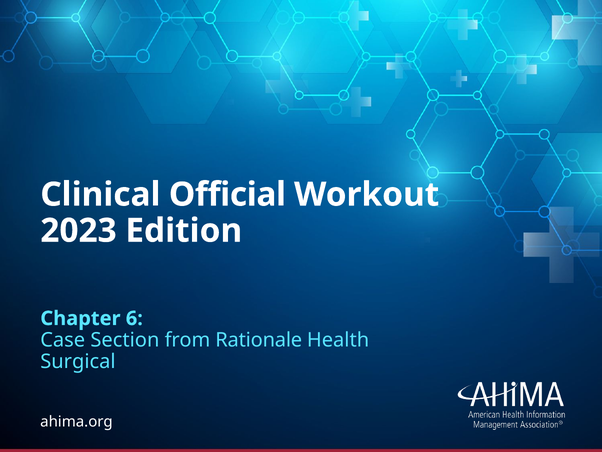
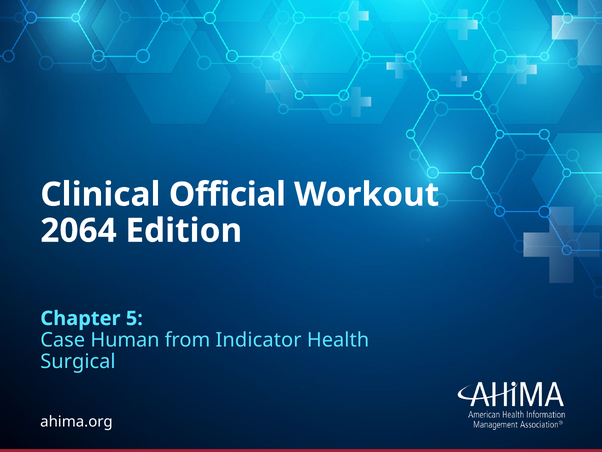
2023: 2023 -> 2064 (79, 230)
6: 6 -> 5 (134, 318)
Section: Section -> Human (125, 340)
Rationale: Rationale -> Indicator (259, 340)
